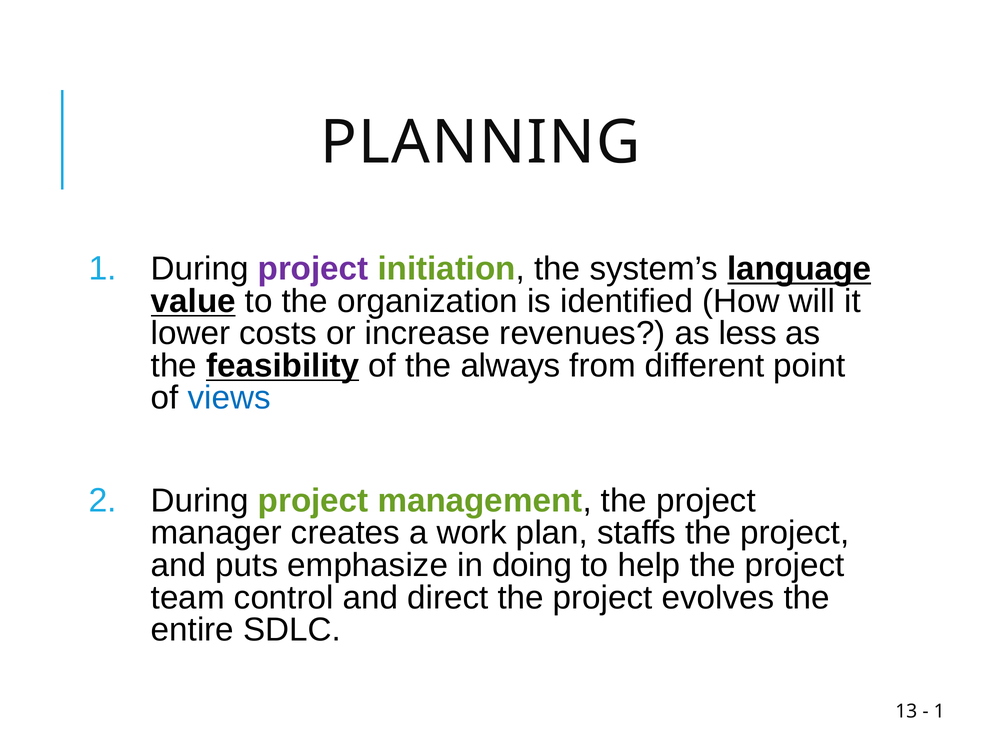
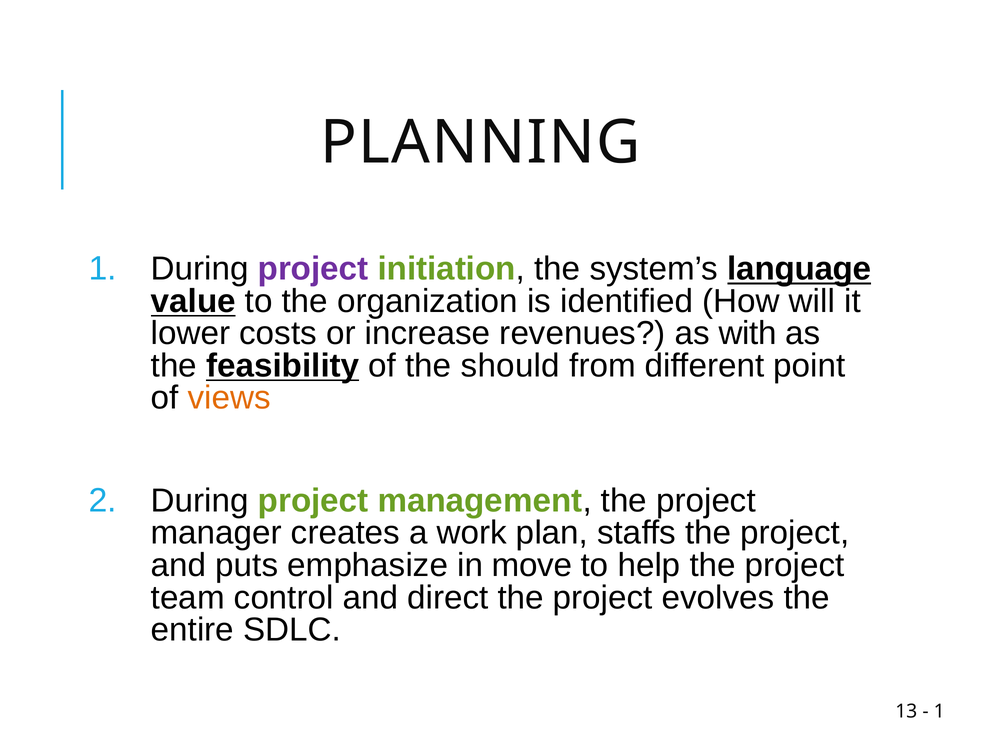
less: less -> with (748, 333)
always: always -> should (510, 366)
views colour: blue -> orange (229, 398)
doing: doing -> move (532, 565)
